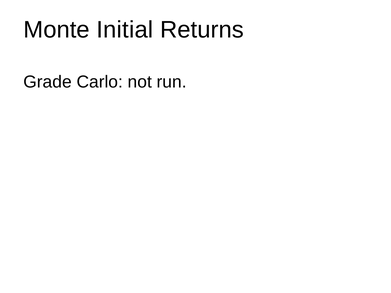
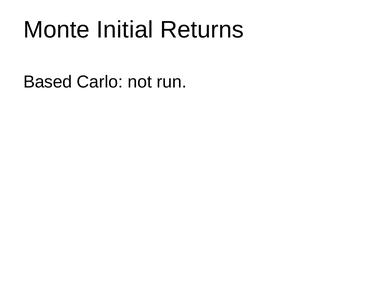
Grade: Grade -> Based (48, 82)
